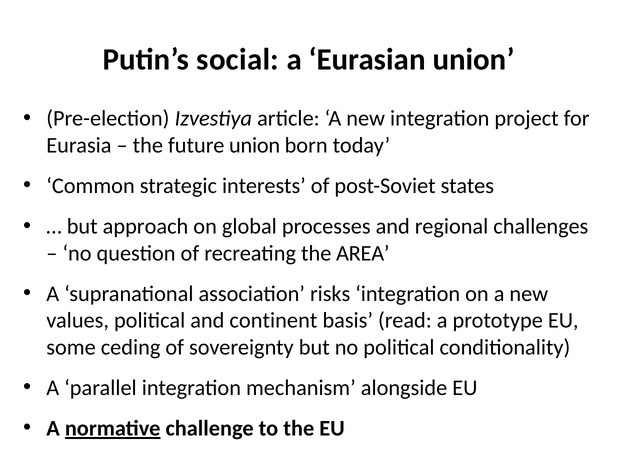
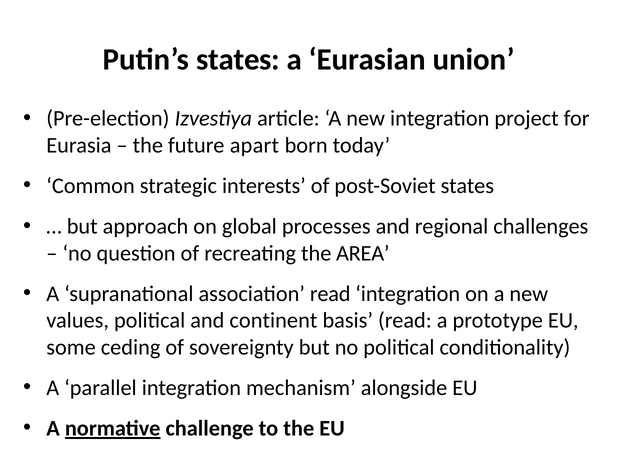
Putin’s social: social -> states (238, 59)
future union: union -> apart (254, 145)
association risks: risks -> read (330, 293)
